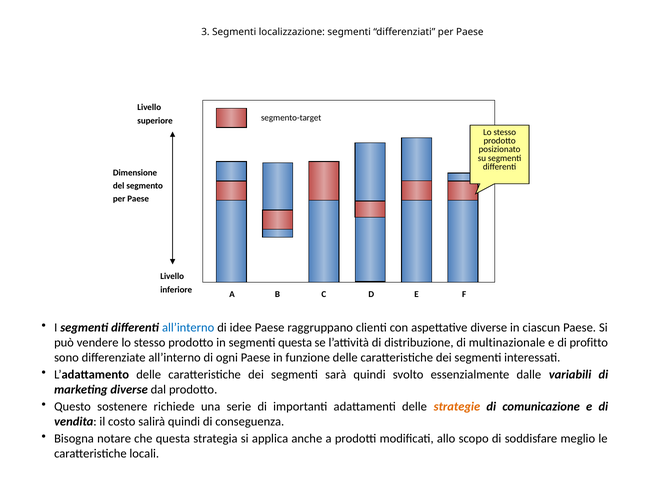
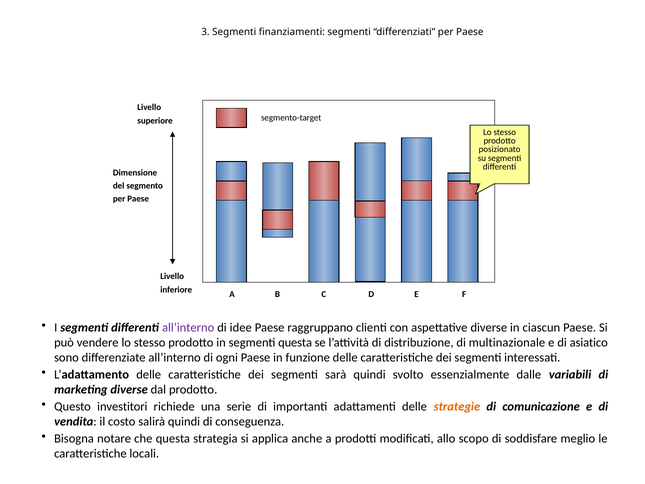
localizzazione: localizzazione -> finanziamenti (292, 32)
all’interno colour: blue -> purple (188, 328)
profitto: profitto -> asiatico (589, 343)
sostenere: sostenere -> investitori (122, 406)
